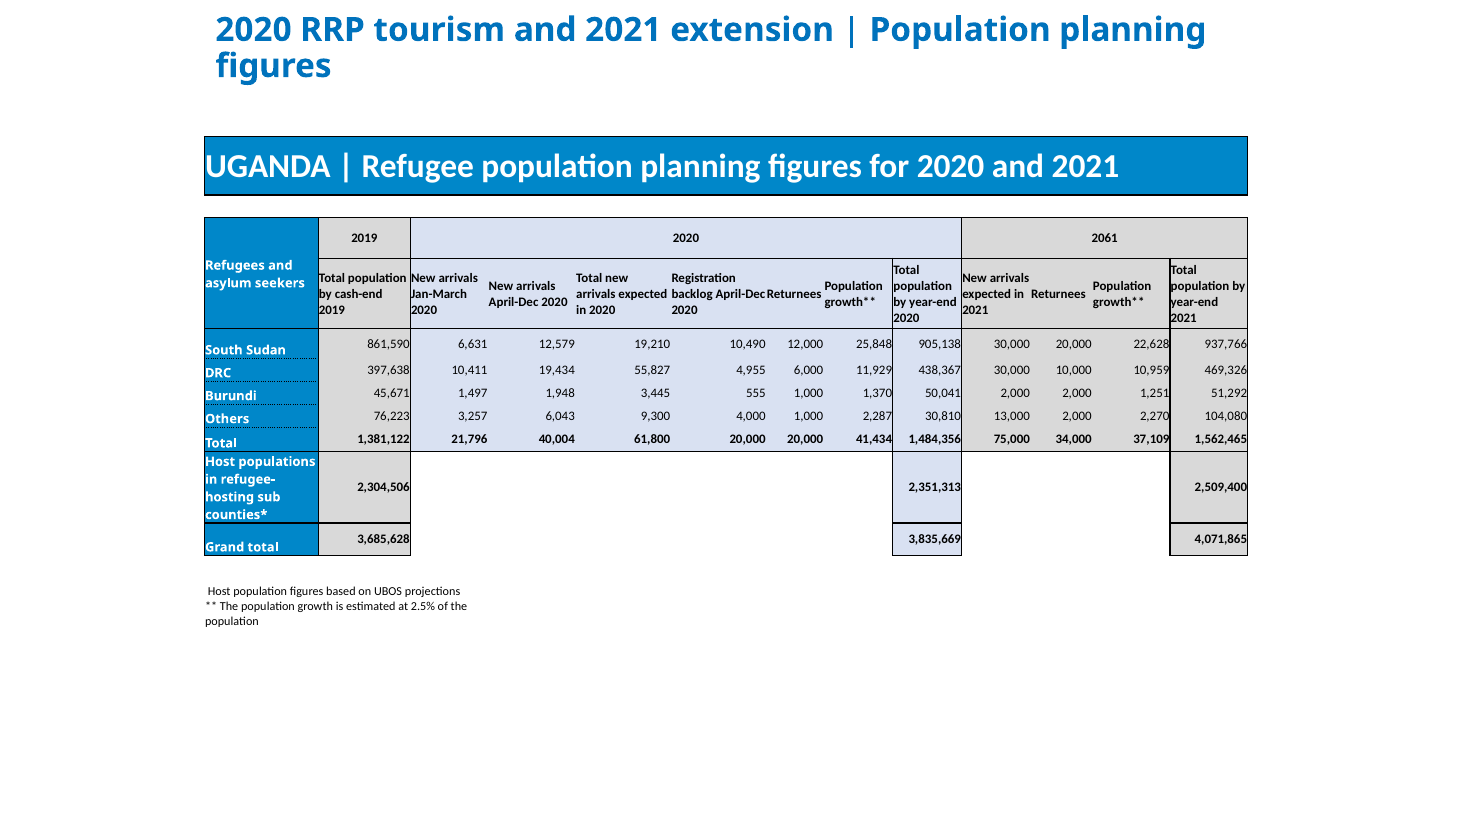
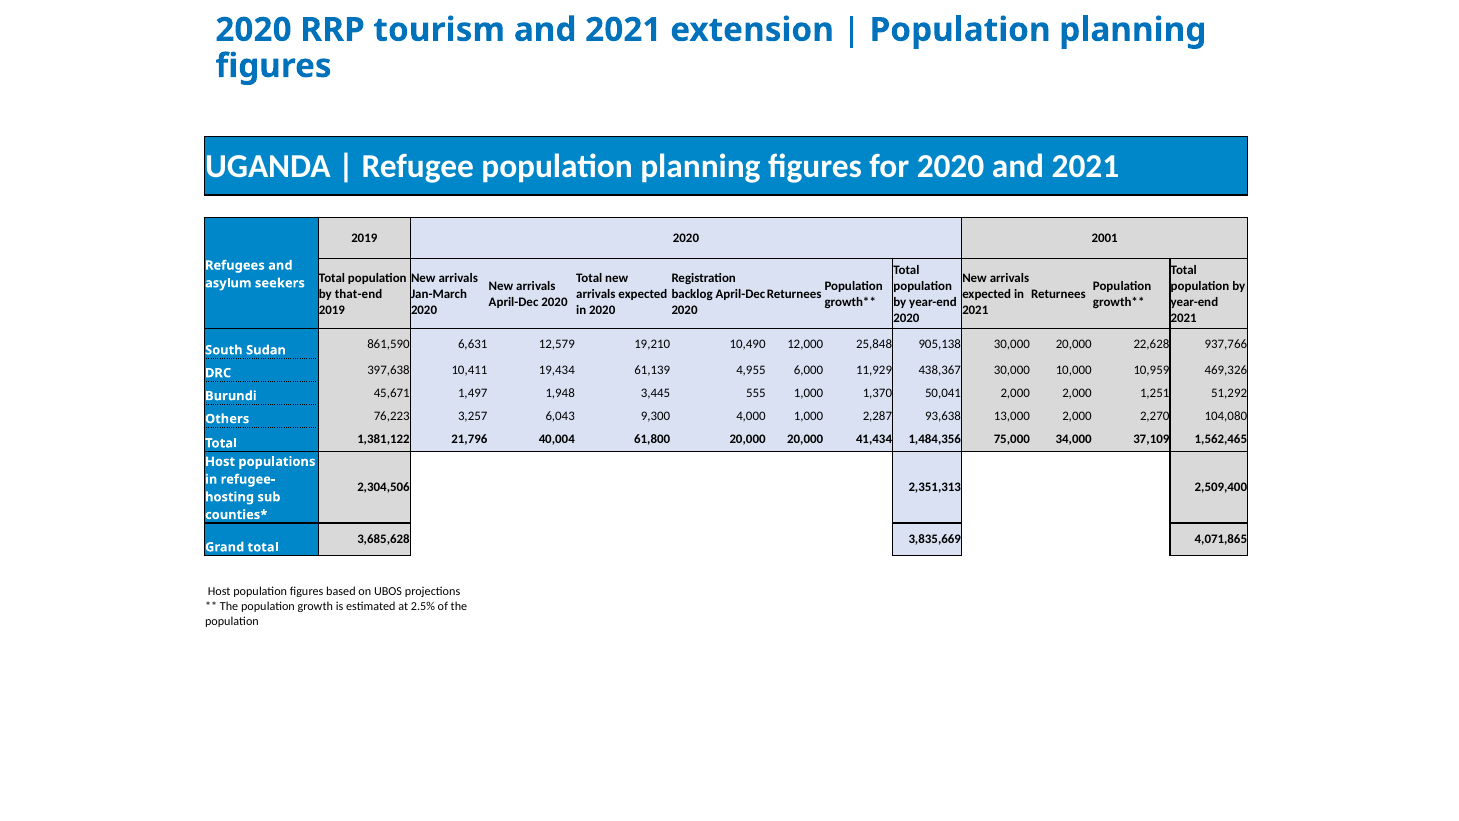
2061: 2061 -> 2001 (1105, 238)
cash-end: cash-end -> that-end (359, 294)
55,827: 55,827 -> 61,139 (652, 370)
30,810: 30,810 -> 93,638 (943, 416)
